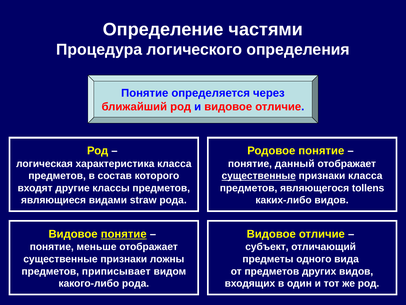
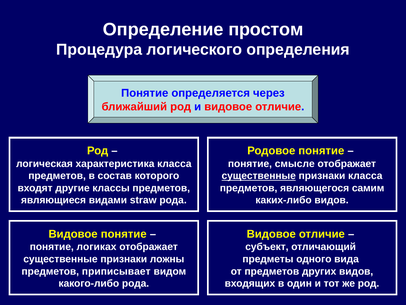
частями: частями -> простом (266, 29)
данный: данный -> смысле (295, 163)
tollens: tollens -> самим (368, 188)
понятие underline: present -> none (124, 234)
меньше: меньше -> логиках (97, 247)
